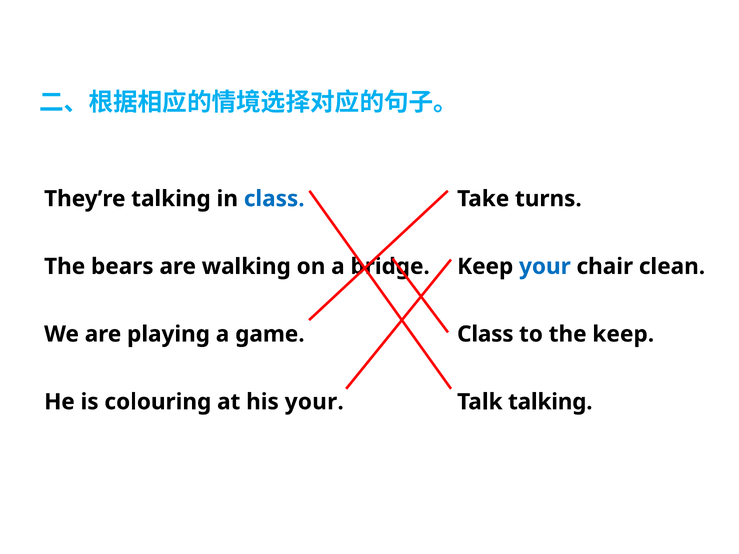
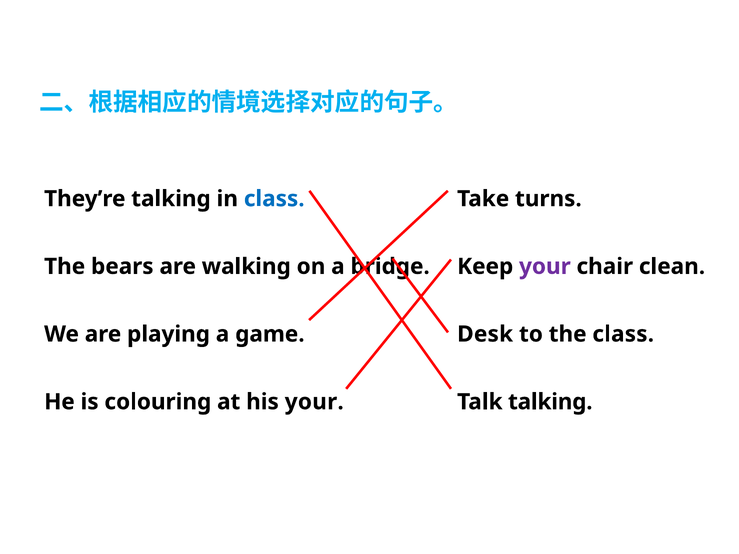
your colour: blue -> purple (545, 267)
Class: Class -> Desk (485, 334)
the keep: keep -> class (623, 334)
